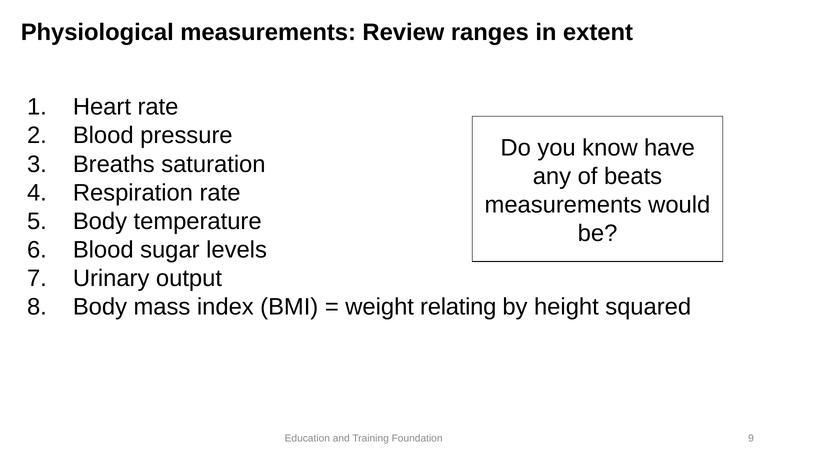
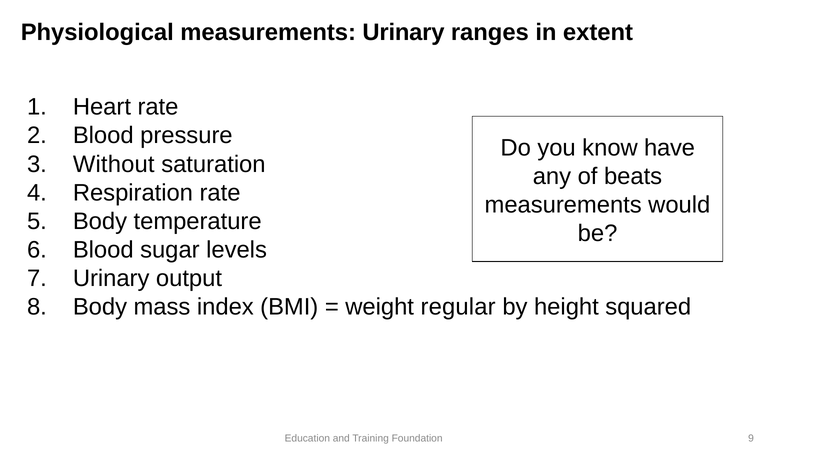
measurements Review: Review -> Urinary (403, 32)
Breaths: Breaths -> Without (114, 164)
relating: relating -> regular (458, 307)
